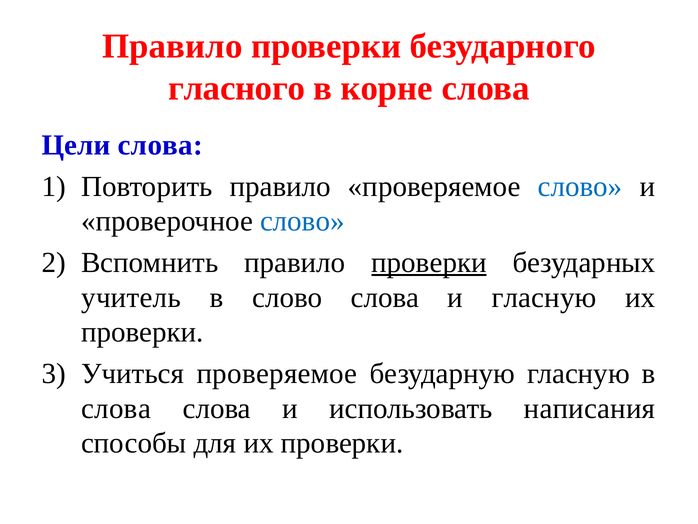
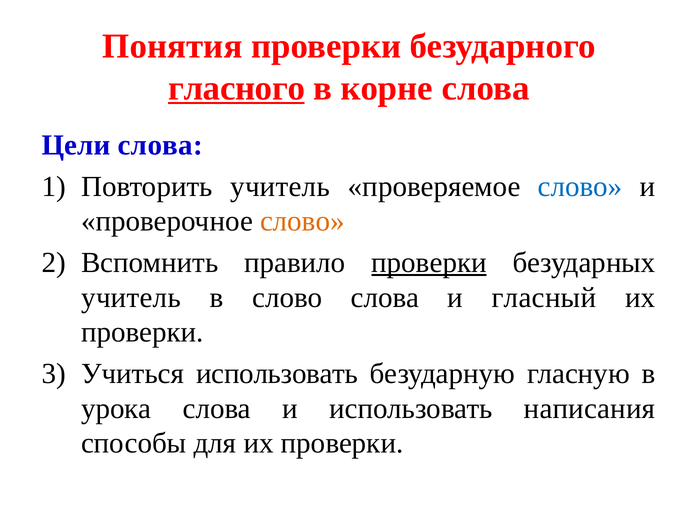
Правило: Правило -> Понятия (172, 46)
гласного underline: none -> present (237, 88)
Повторить правило: правило -> учитель (280, 186)
слово colour: blue -> orange (302, 221)
и гласную: гласную -> гласный (544, 297)
Учиться проверяемое: проверяемое -> использовать (277, 373)
слова: слова -> урока (116, 408)
